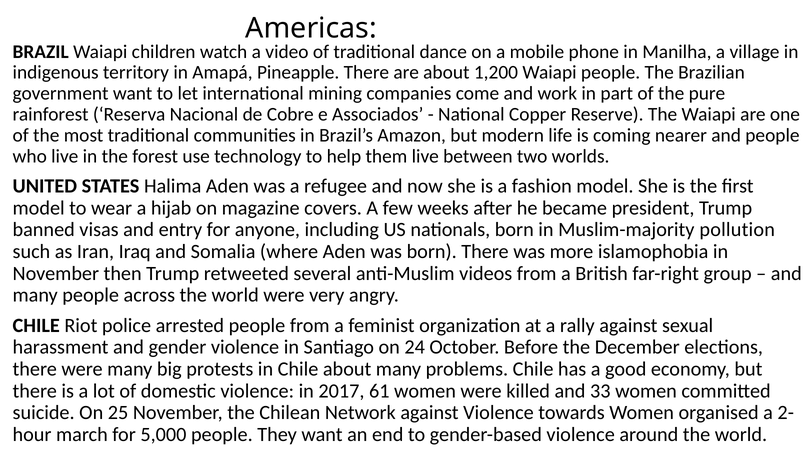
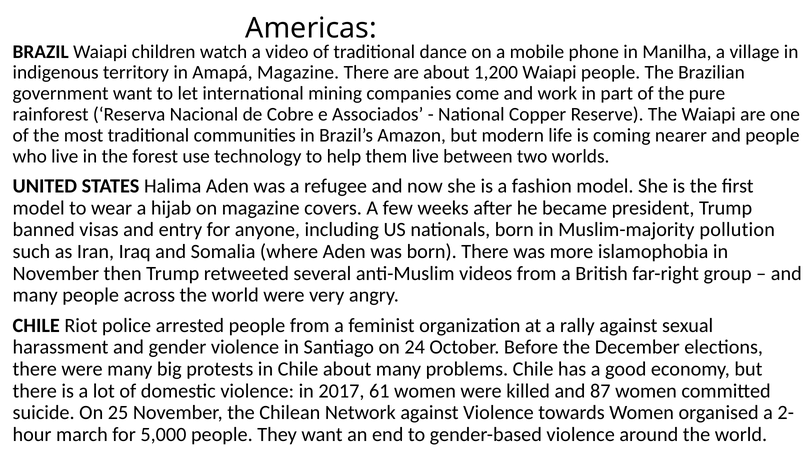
Amapá Pineapple: Pineapple -> Magazine (298, 73)
33: 33 -> 87 (600, 391)
